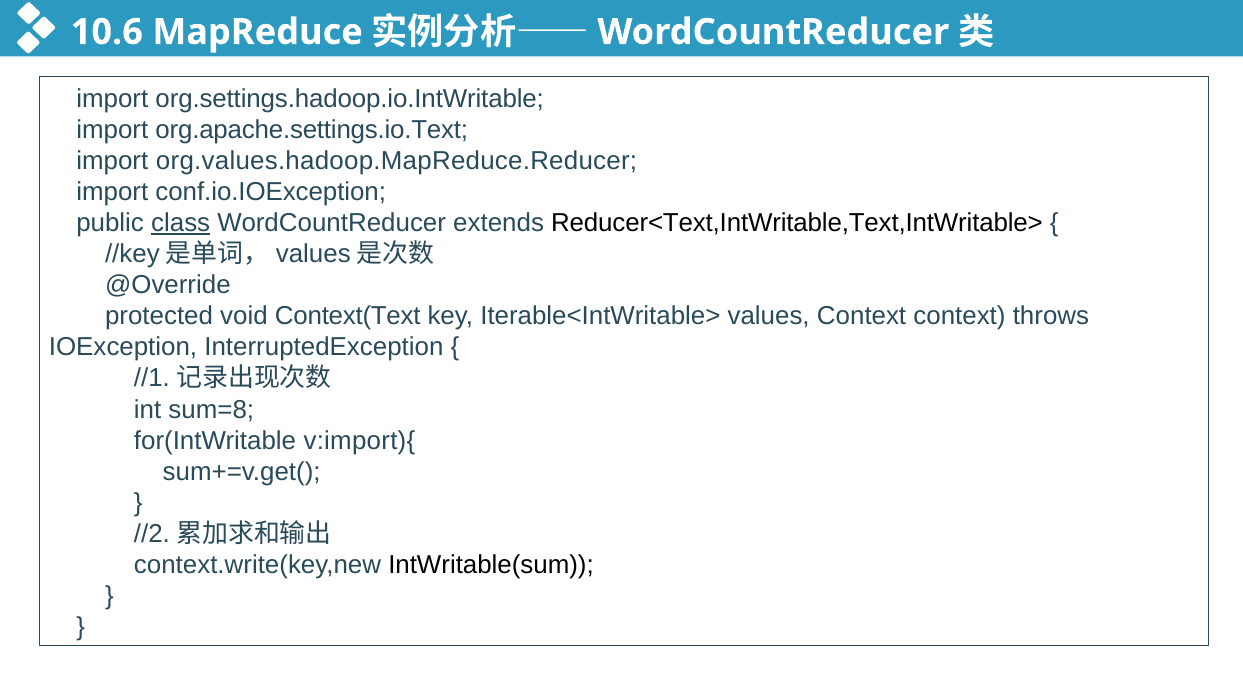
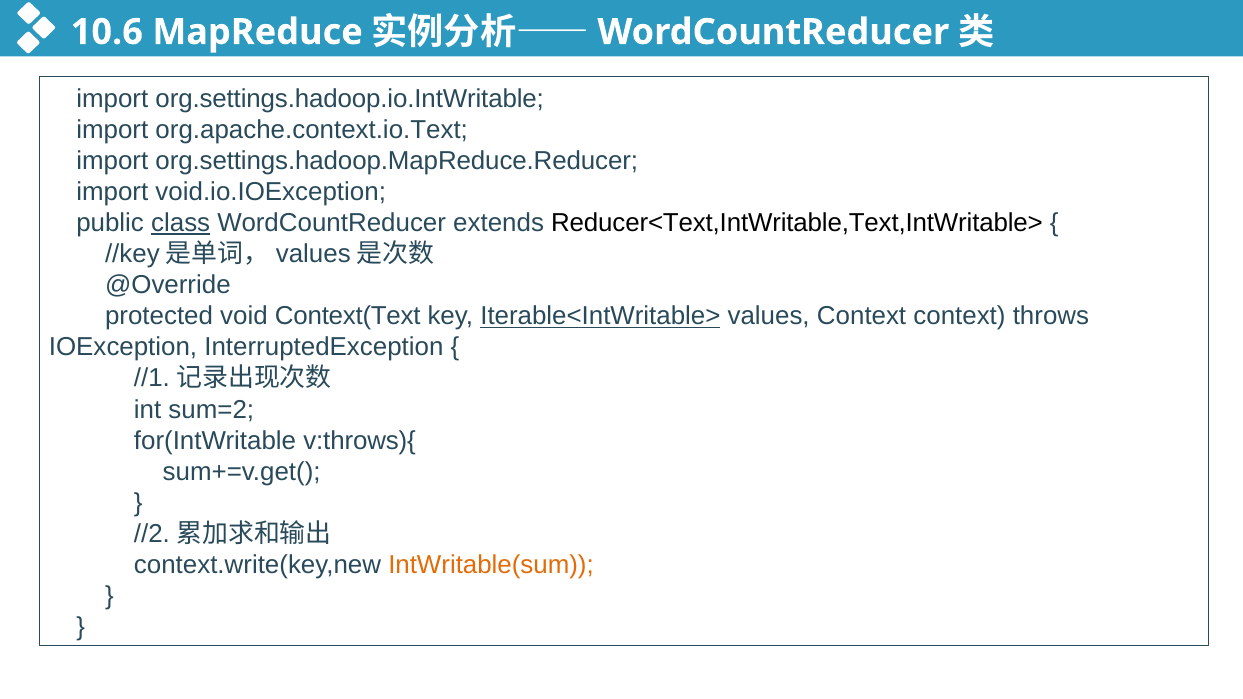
org.apache.settings.io.Text: org.apache.settings.io.Text -> org.apache.context.io.Text (312, 130)
org.values.hadoop.MapReduce.Reducer: org.values.hadoop.MapReduce.Reducer -> org.settings.hadoop.MapReduce.Reducer (397, 161)
conf.io.IOException: conf.io.IOException -> void.io.IOException (271, 192)
Iterable<IntWritable> underline: none -> present (600, 316)
sum=8: sum=8 -> sum=2 (211, 409)
v:import){: v:import){ -> v:throws){ (360, 440)
IntWritable(sum colour: black -> orange (491, 565)
